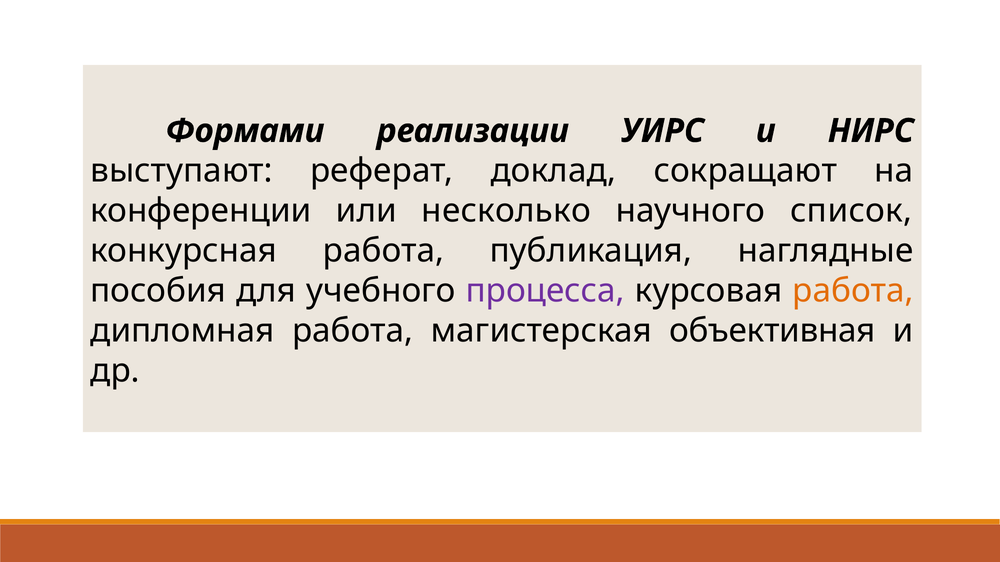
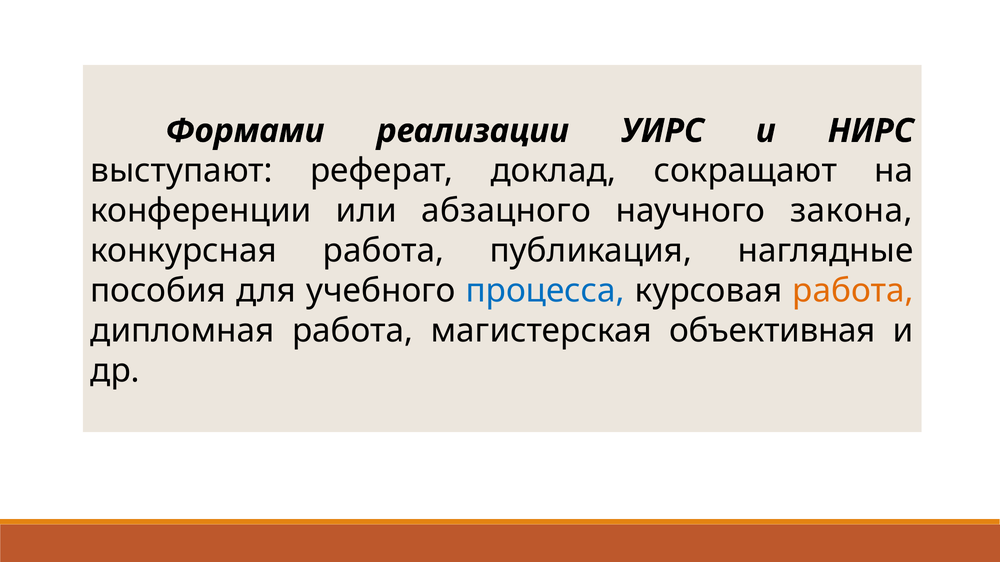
несколько: несколько -> абзацного (506, 211)
список: список -> закона (851, 211)
процесса colour: purple -> blue (545, 291)
